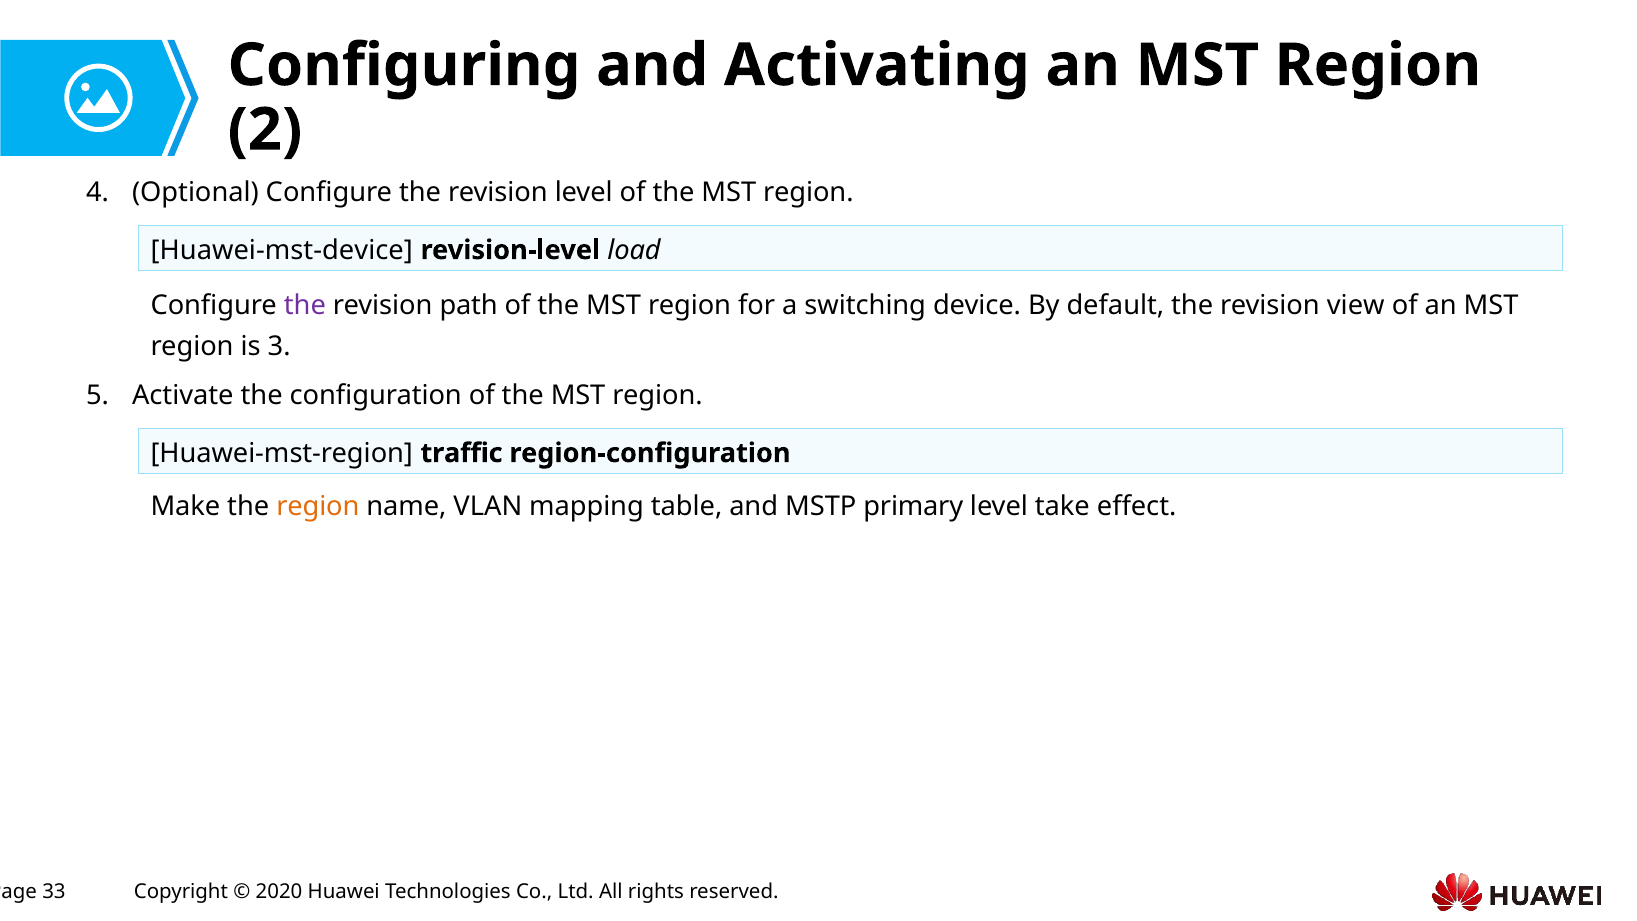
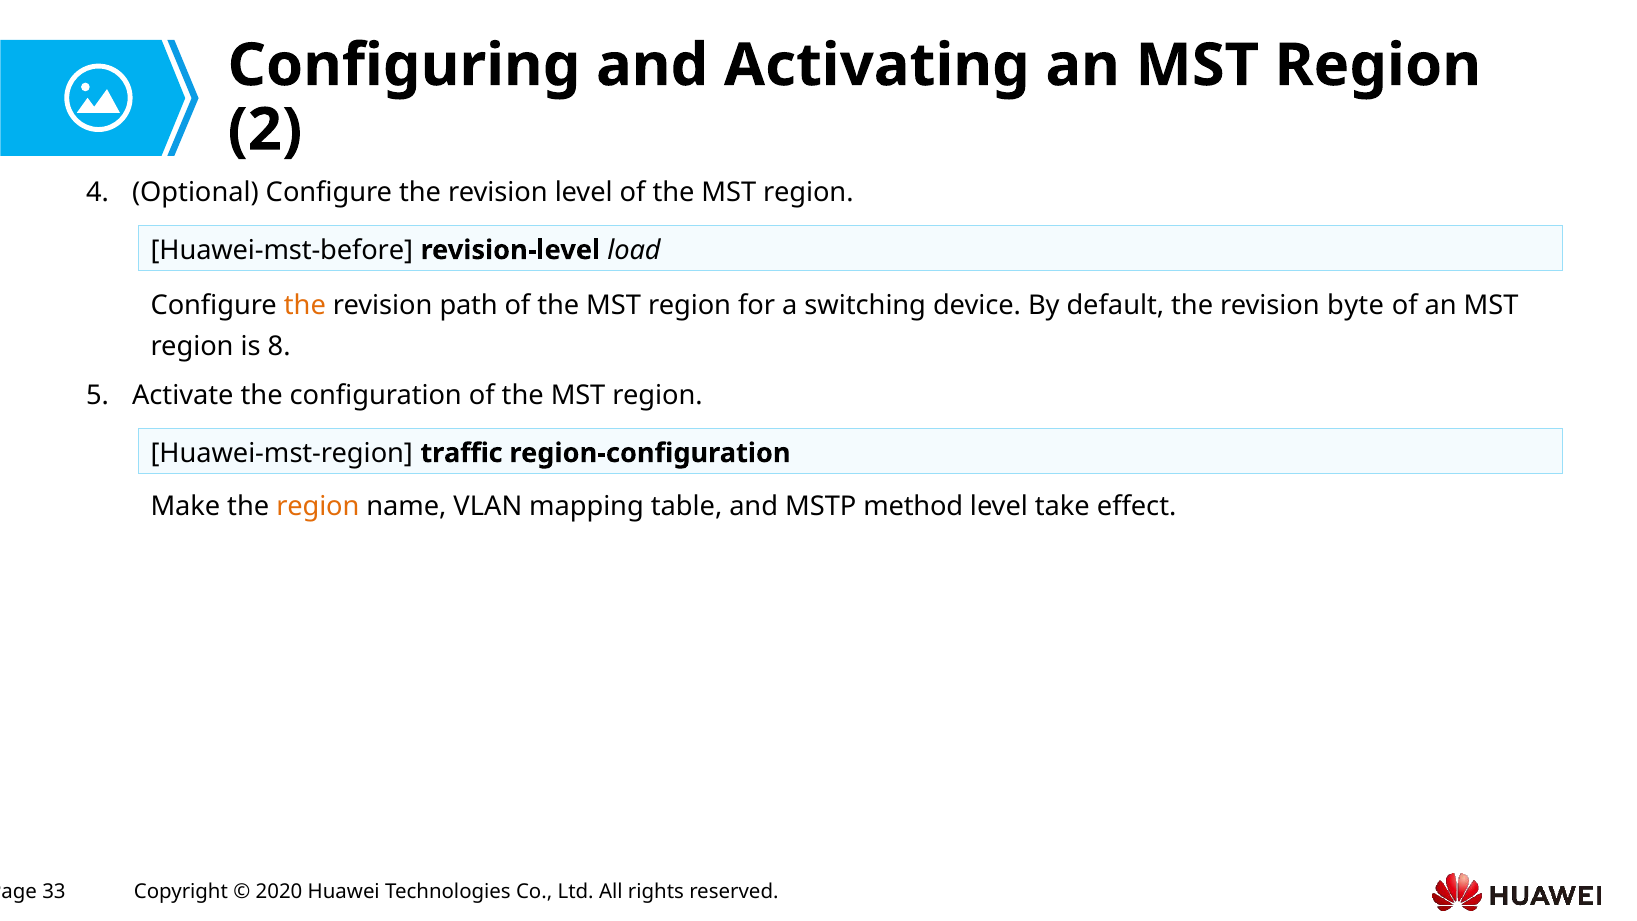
Huawei-mst-device: Huawei-mst-device -> Huawei-mst-before (282, 250)
the colour: purple -> orange (305, 306)
view: view -> byte (1356, 306)
3: 3 -> 8 (279, 347)
primary: primary -> method (913, 507)
